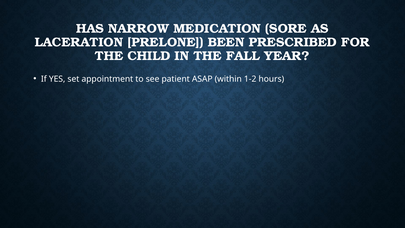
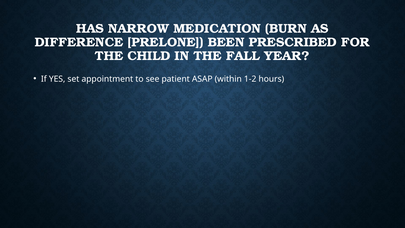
SORE: SORE -> BURN (286, 29)
LACERATION: LACERATION -> DIFFERENCE (79, 42)
